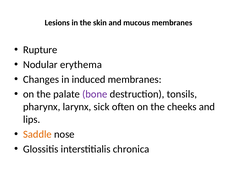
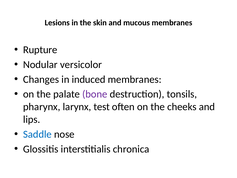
erythema: erythema -> versicolor (81, 64)
sick: sick -> test (102, 107)
Saddle colour: orange -> blue (37, 134)
